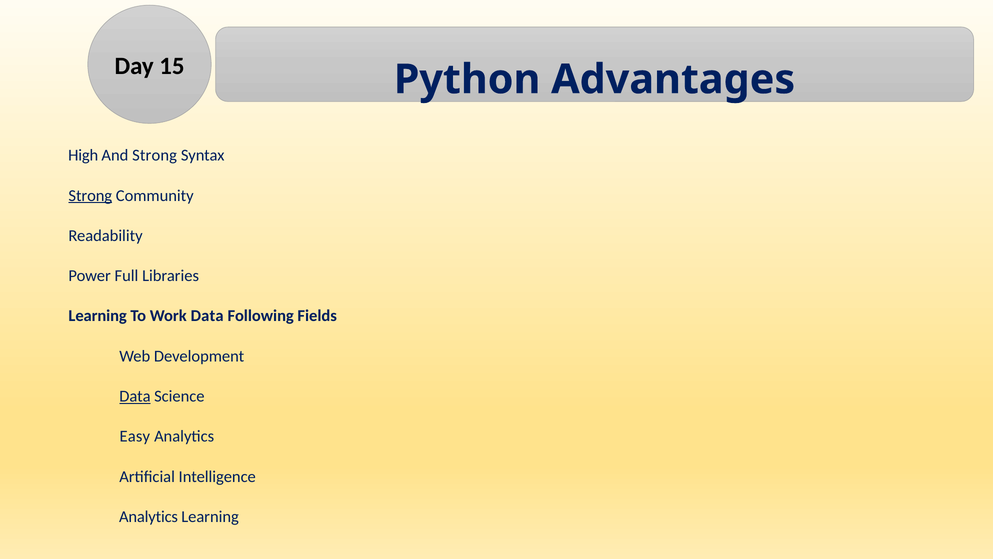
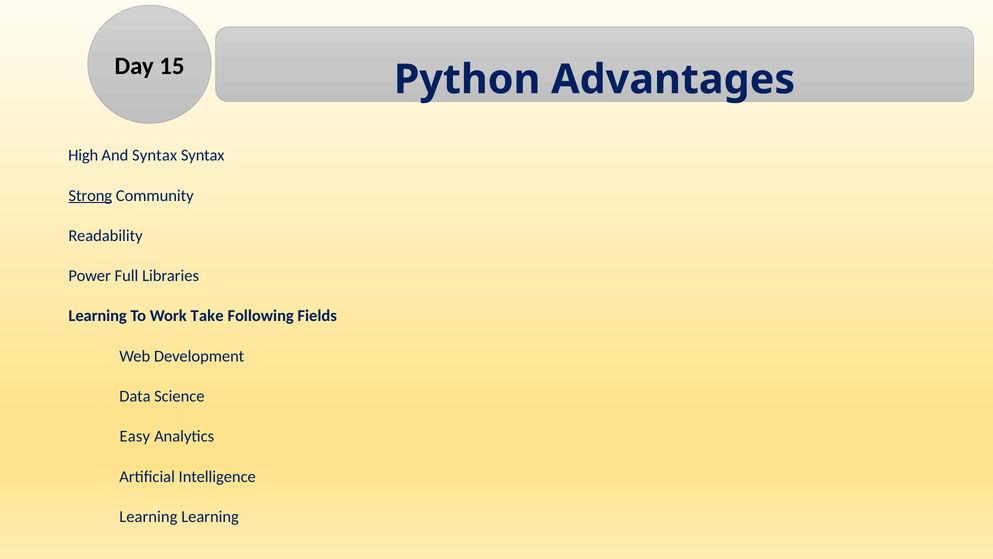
And Strong: Strong -> Syntax (155, 155)
Work Data: Data -> Take (207, 316)
Data underline: present -> none (135, 396)
Analytics: Analytics -> Learning (148, 516)
